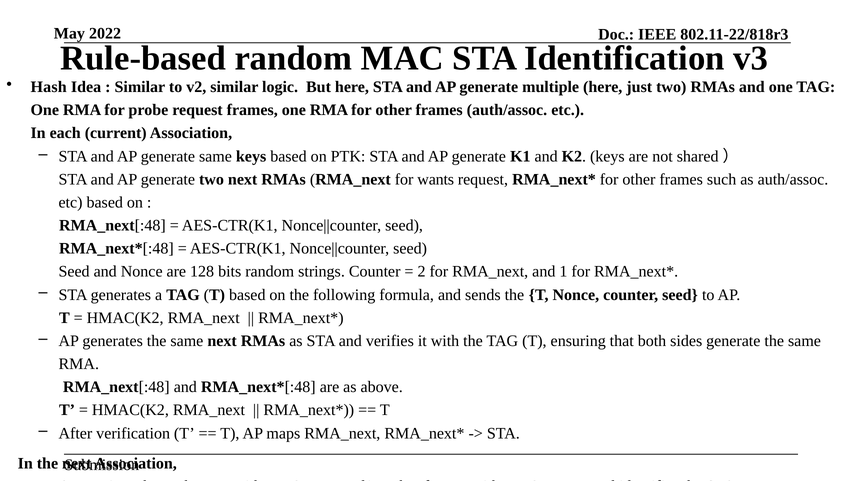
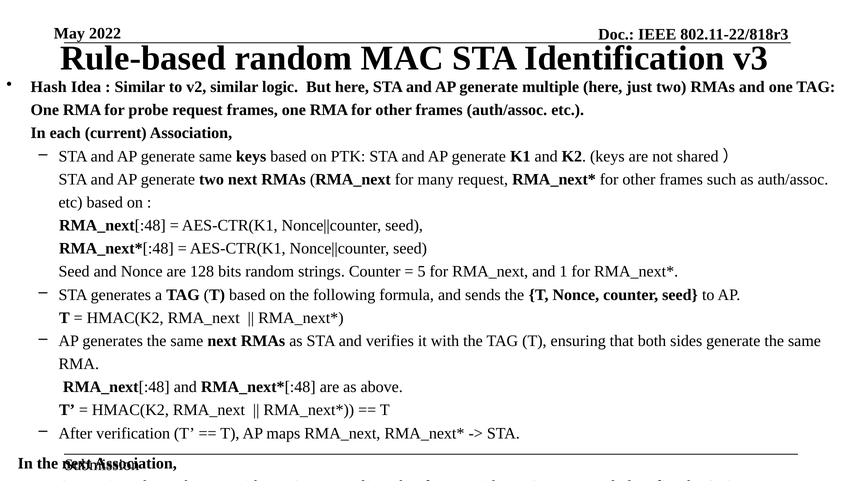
wants: wants -> many (436, 179)
2: 2 -> 5 (422, 272)
